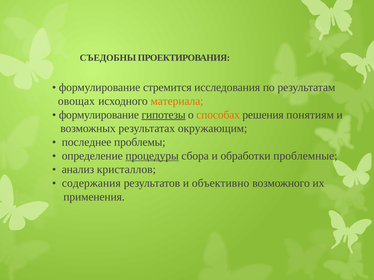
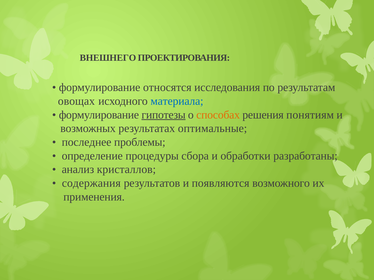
СЪЕДОБНЫ: СЪЕДОБНЫ -> ВНЕШНЕГО (108, 58)
стремится: стремится -> относятся (167, 88)
материала colour: orange -> blue (177, 101)
окружающим: окружающим -> оптимальные (212, 129)
процедуры underline: present -> none (152, 156)
проблемные: проблемные -> разработаны (305, 156)
объективно: объективно -> появляются (221, 183)
